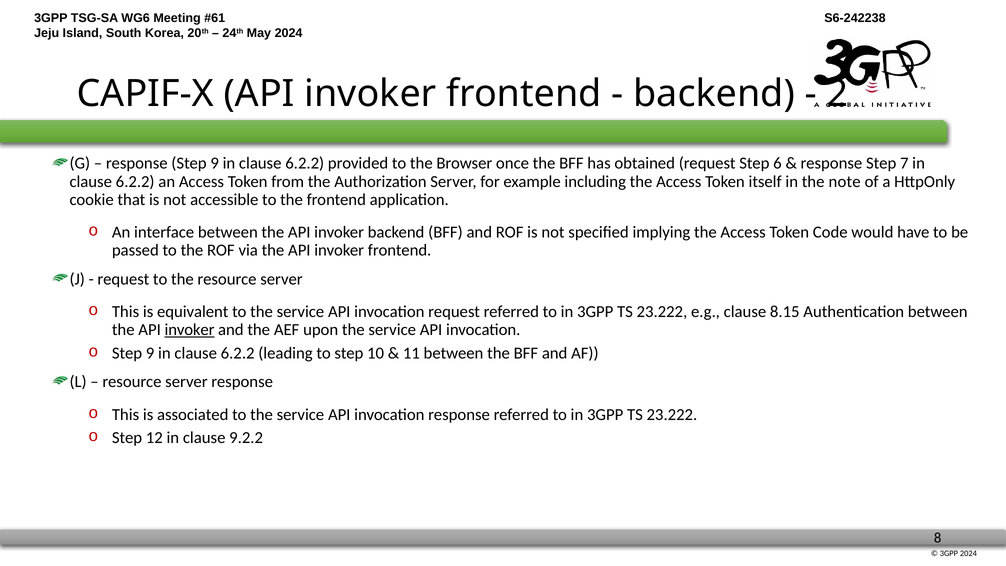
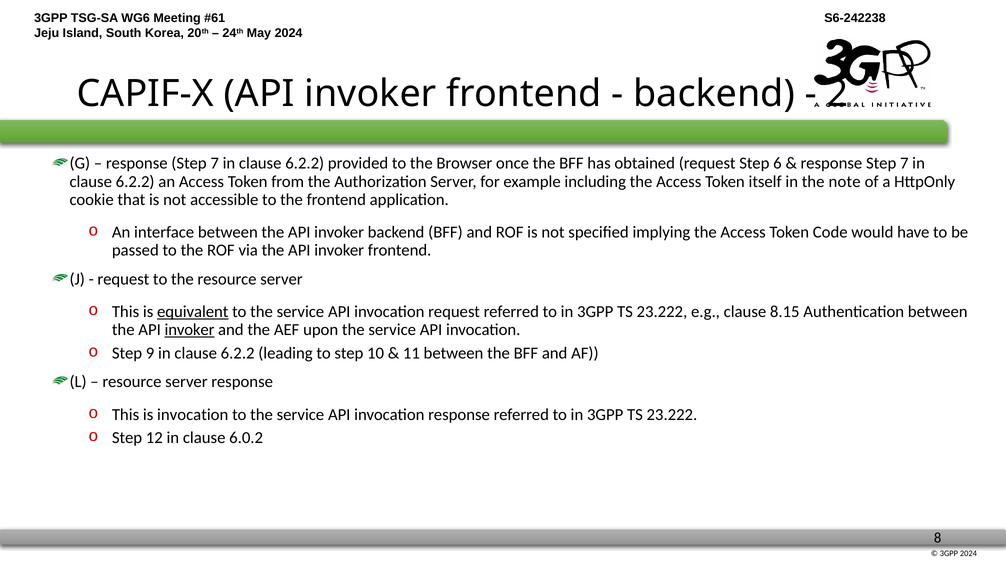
9: 9 -> 7 (215, 163)
equivalent underline: none -> present (193, 312)
is associated: associated -> invocation (193, 414)
9.2.2: 9.2.2 -> 6.0.2 (246, 438)
